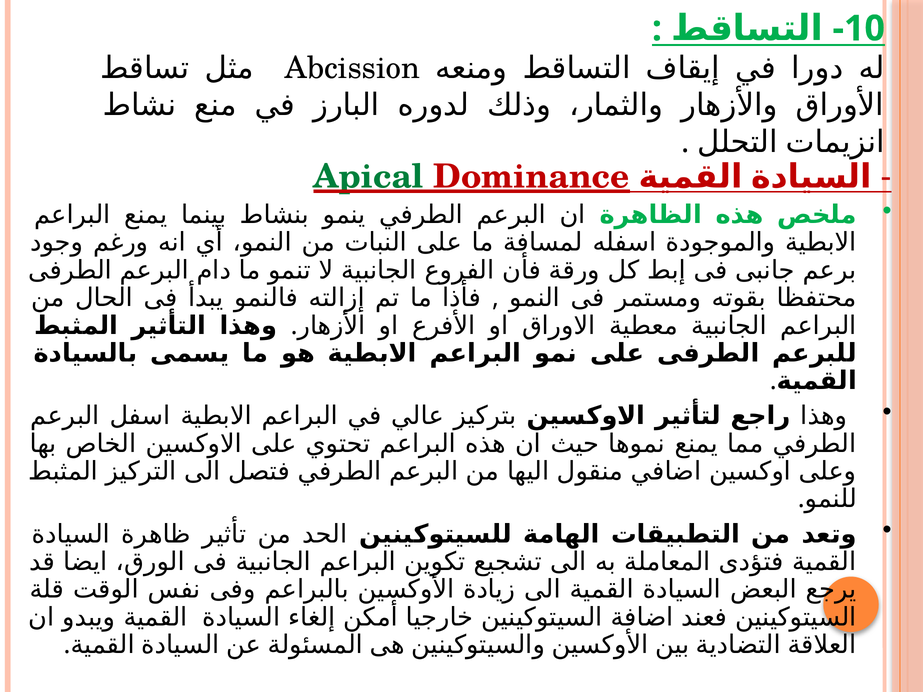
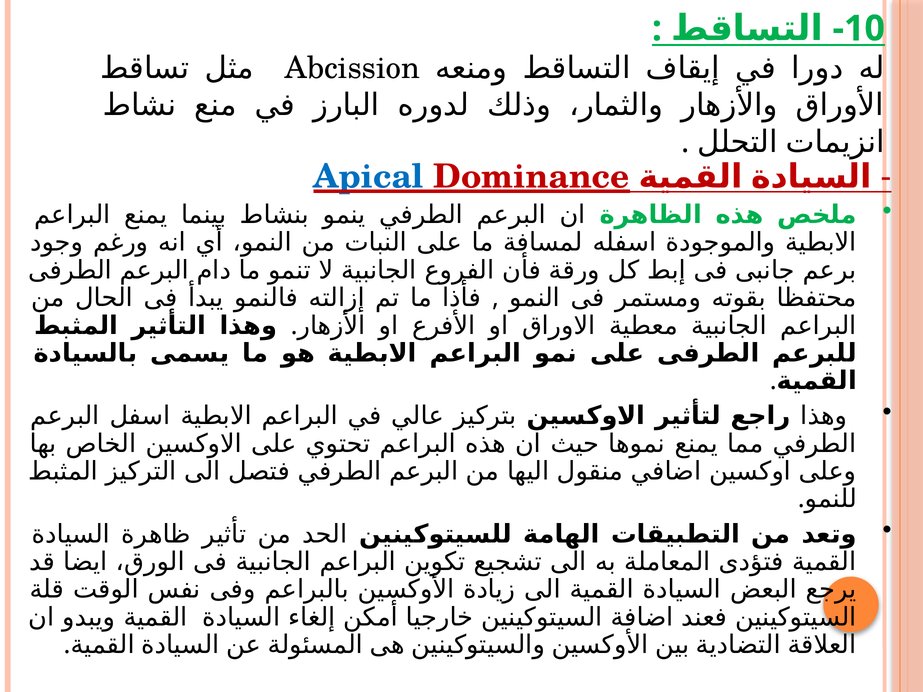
Apical colour: green -> blue (368, 177)
